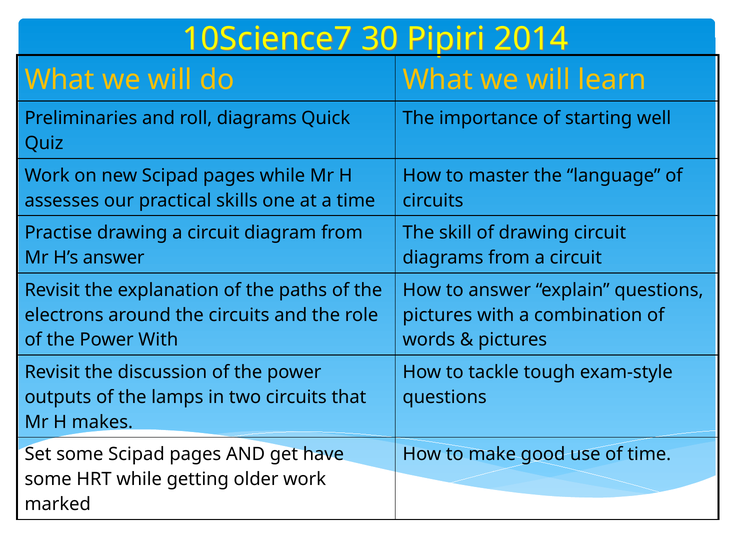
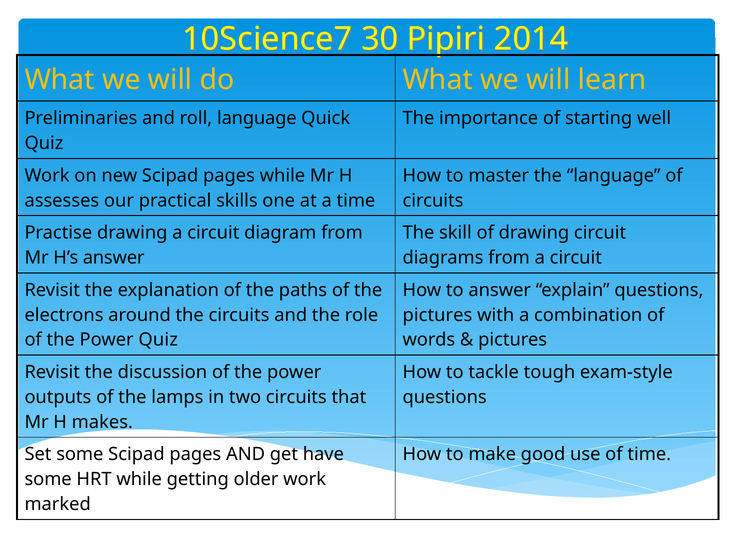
roll diagrams: diagrams -> language (257, 118)
Power With: With -> Quiz (158, 340)
